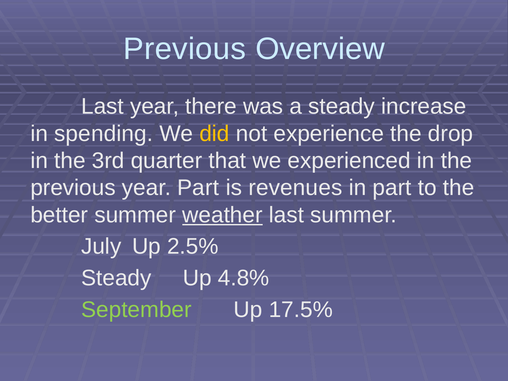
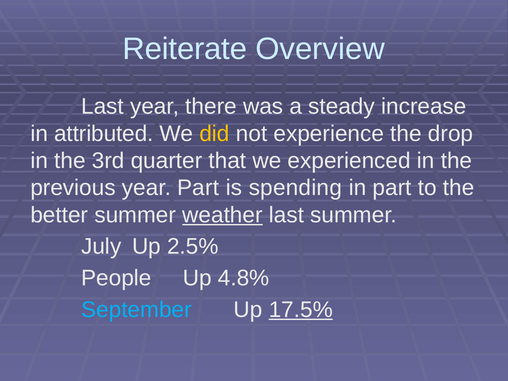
Previous: Previous -> Reiterate (185, 49)
spending: spending -> attributed (104, 134)
revenues: revenues -> spending (295, 188)
Steady: Steady -> People (116, 278)
September colour: light green -> light blue (136, 310)
17.5% underline: none -> present (301, 310)
